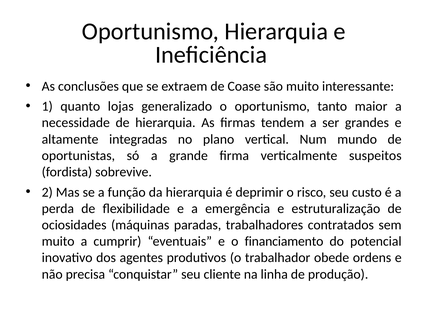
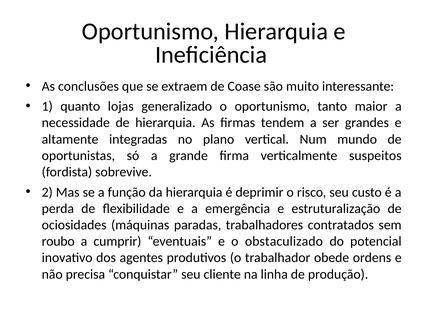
muito: muito -> roubo (58, 241)
financiamento: financiamento -> obstaculizado (284, 241)
